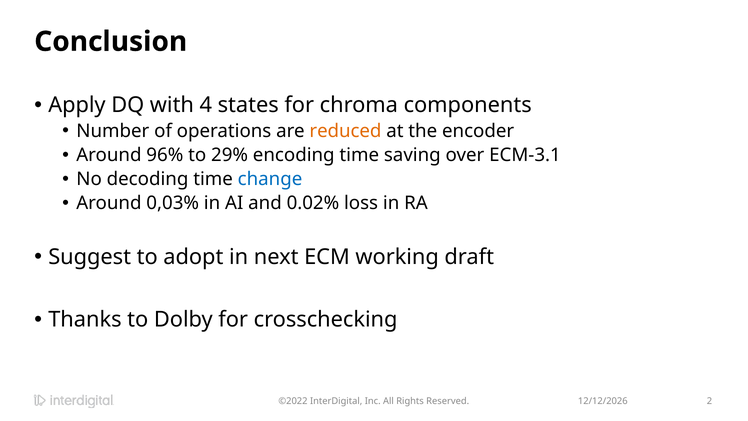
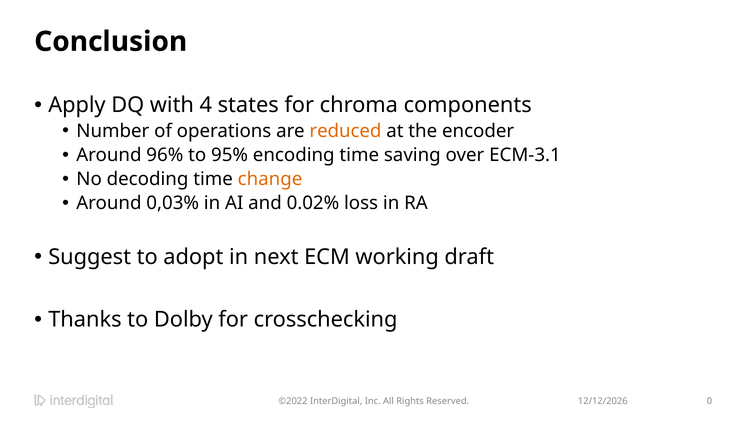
29%: 29% -> 95% (230, 155)
change colour: blue -> orange (270, 179)
2: 2 -> 0 (710, 401)
